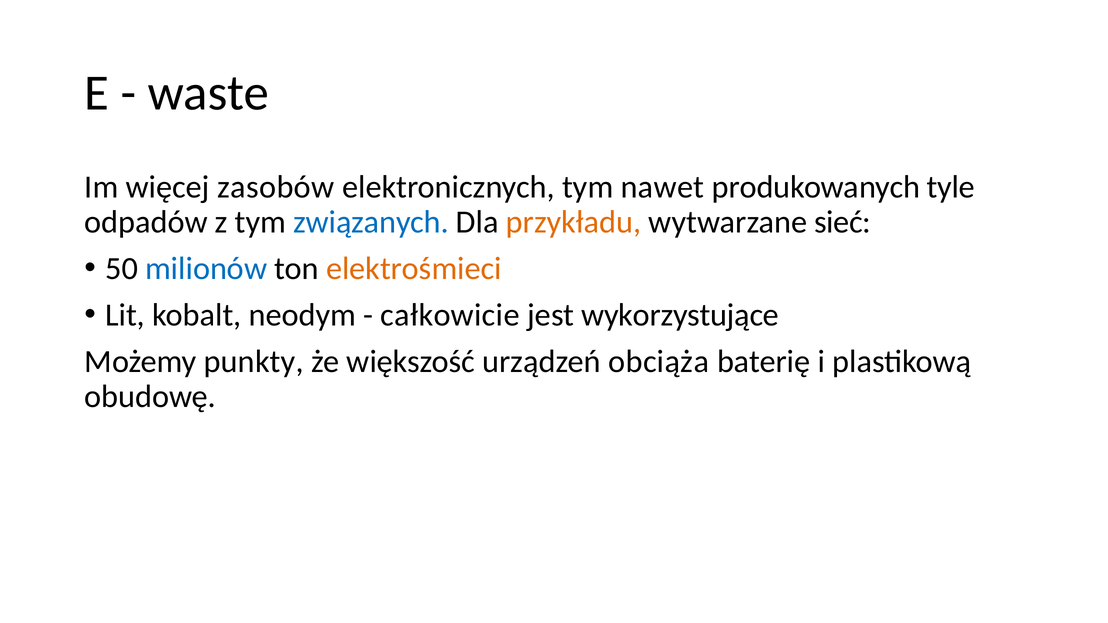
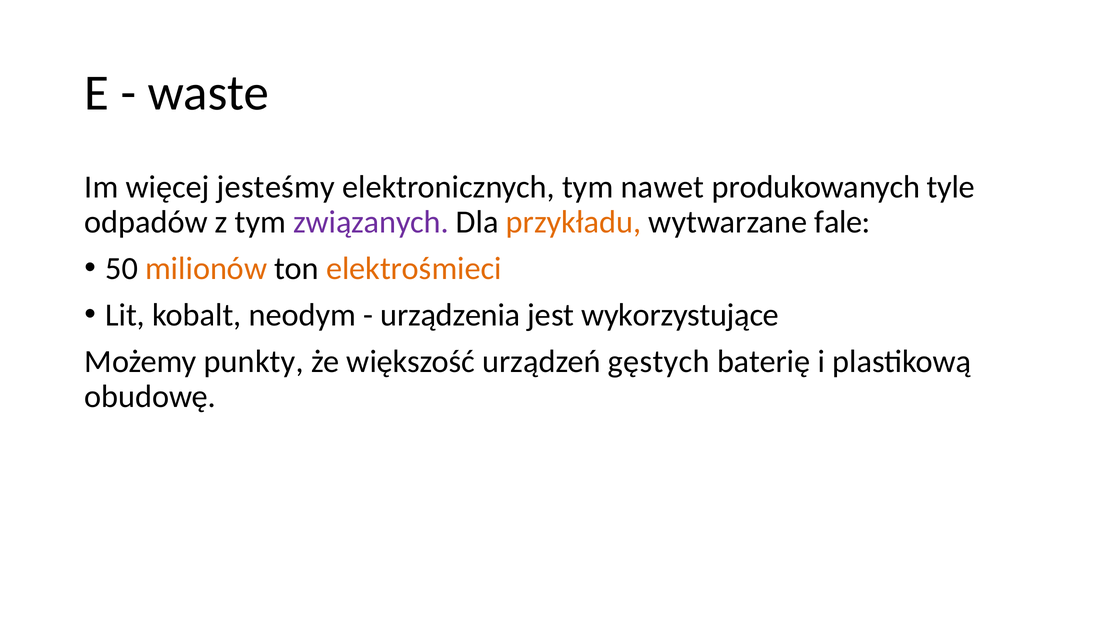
zasobów: zasobów -> jesteśmy (276, 187)
związanych colour: blue -> purple (371, 222)
sieć: sieć -> fale (843, 222)
milionów colour: blue -> orange (206, 269)
całkowicie: całkowicie -> urządzenia (450, 315)
obciąża: obciąża -> gęstych (659, 362)
